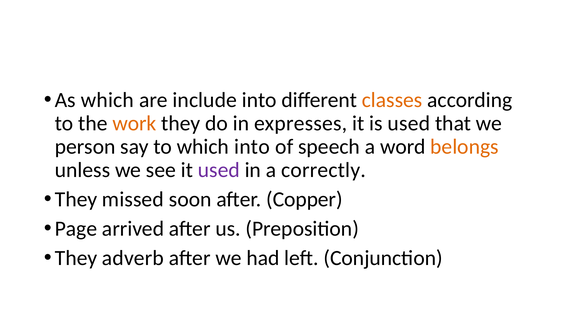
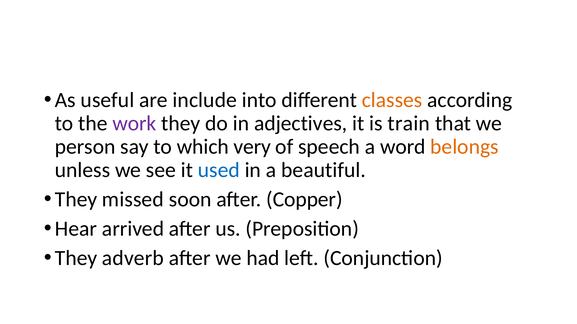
As which: which -> useful (107, 100)
work colour: orange -> purple (134, 123)
expresses: expresses -> adjectives (301, 123)
is used: used -> train (409, 123)
which into: into -> very (252, 147)
used colour: purple -> blue (219, 170)
correctly: correctly -> beautiful (324, 170)
Page: Page -> Hear (76, 229)
